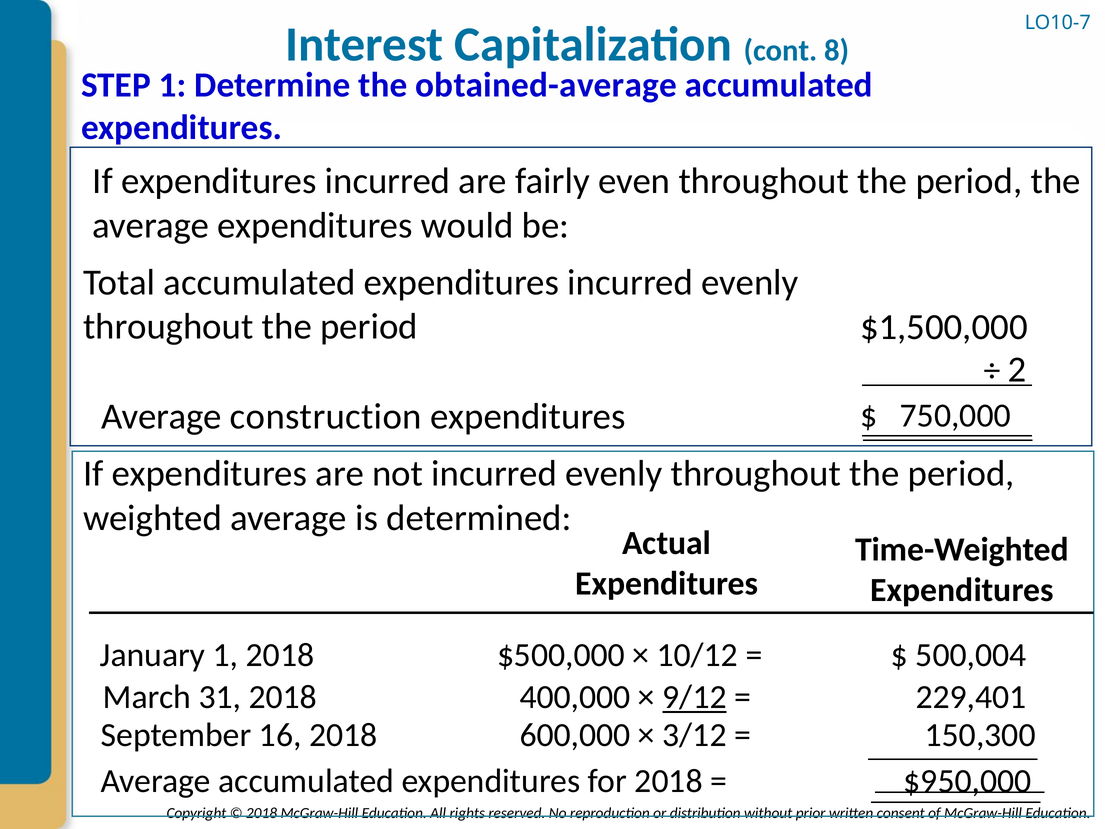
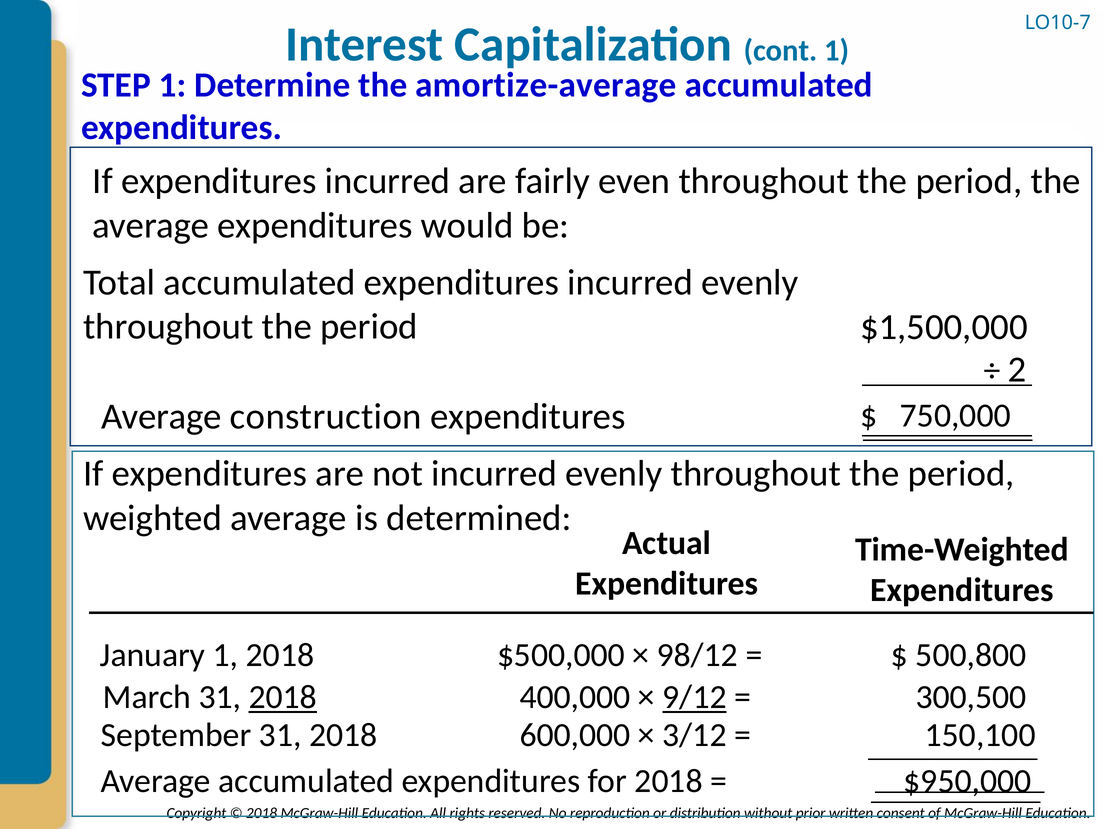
cont 8: 8 -> 1 (837, 51)
obtained-average: obtained-average -> amortize-average (546, 85)
10/12: 10/12 -> 98/12 (697, 655)
500,004: 500,004 -> 500,800 (971, 655)
2018 underline: none -> present (283, 697)
229,401: 229,401 -> 300,500 (971, 697)
September 16: 16 -> 31 (280, 735)
150,300: 150,300 -> 150,100 (980, 735)
